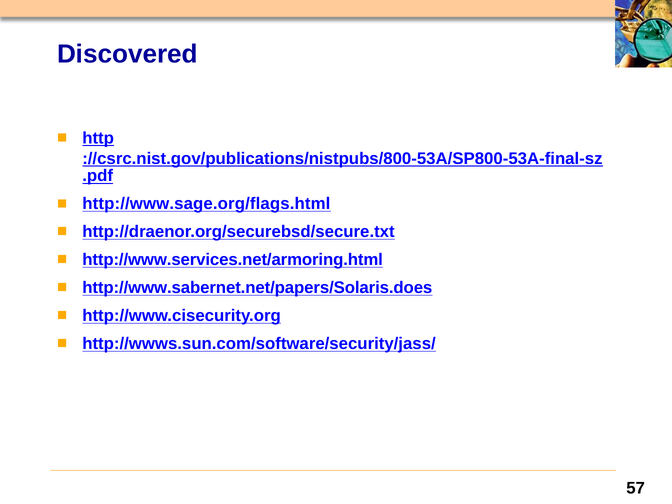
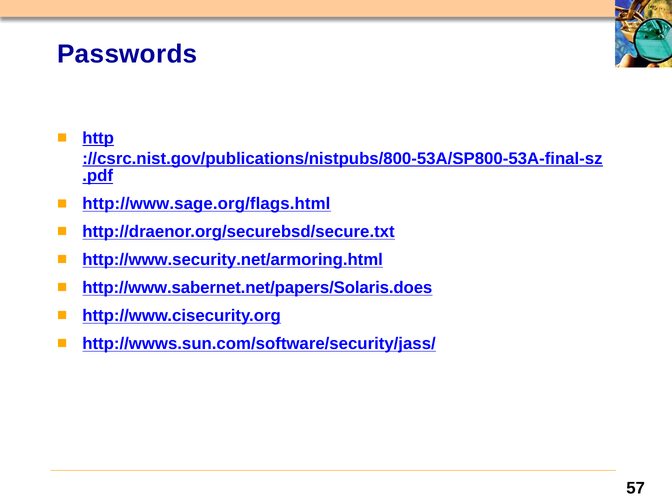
Discovered: Discovered -> Passwords (127, 54)
http://www.services.net/armoring.html: http://www.services.net/armoring.html -> http://www.security.net/armoring.html (233, 260)
